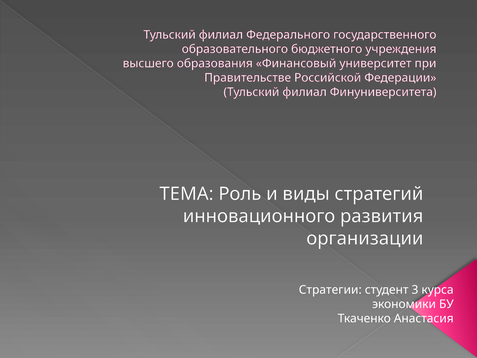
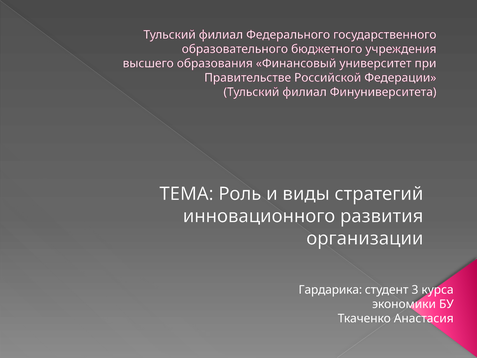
Стратегии: Стратегии -> Гардарика (330, 290)
